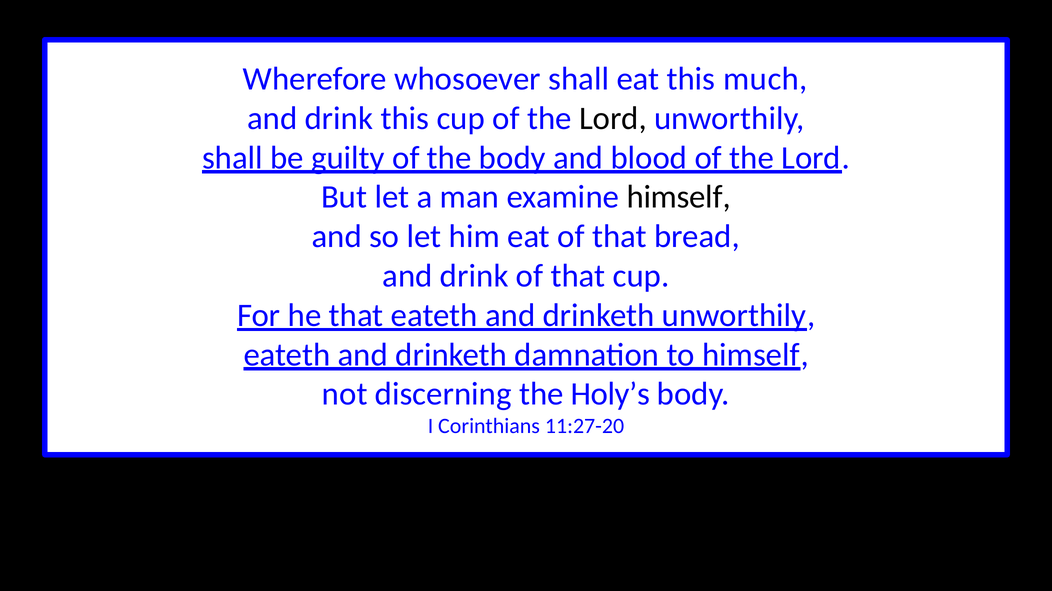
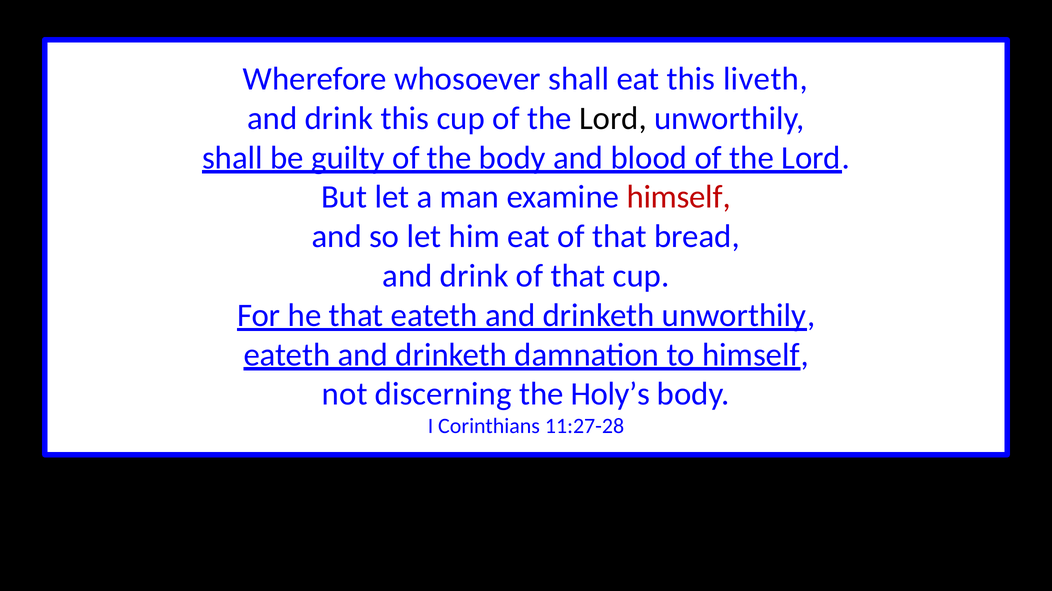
much: much -> liveth (765, 79)
himself colour: black -> red (679, 197)
11:27-20: 11:27-20 -> 11:27-28 (585, 427)
